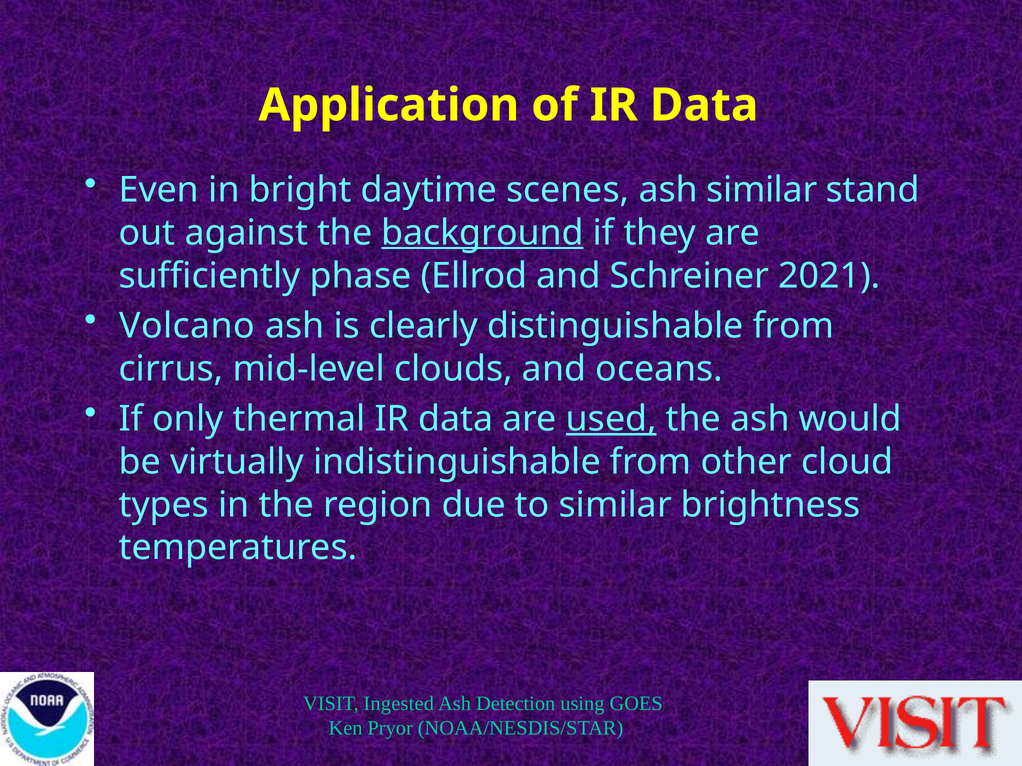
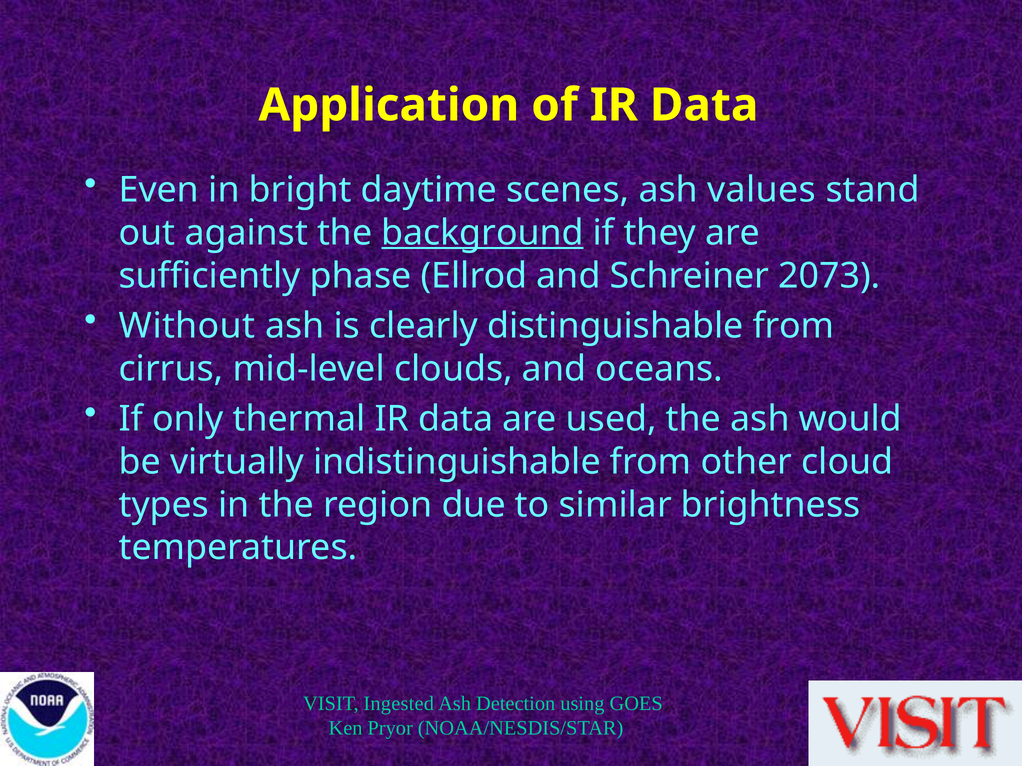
ash similar: similar -> values (761, 190)
2021: 2021 -> 2073 (829, 276)
Volcano: Volcano -> Without (187, 326)
used underline: present -> none (611, 419)
